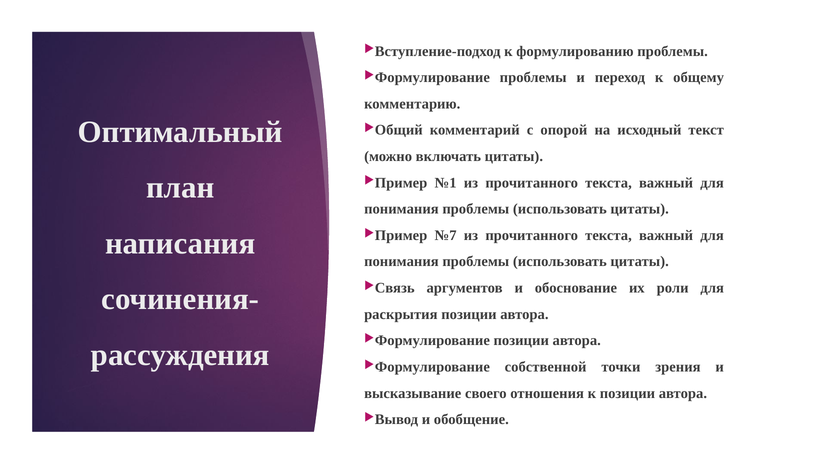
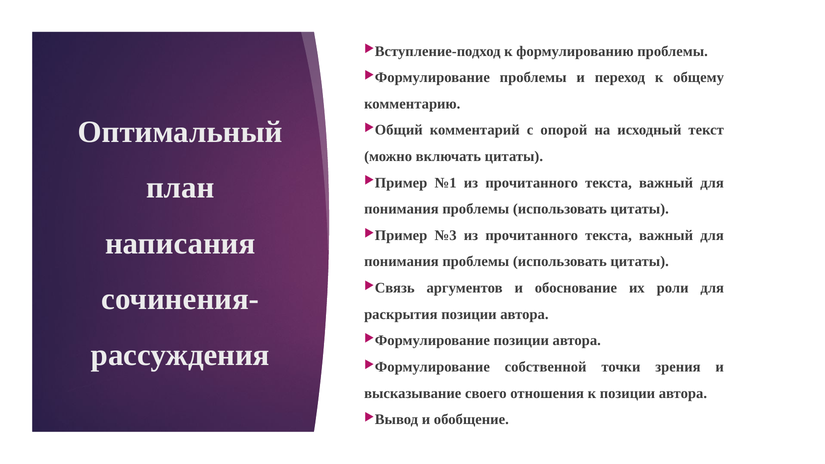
№7: №7 -> №3 (446, 235)
